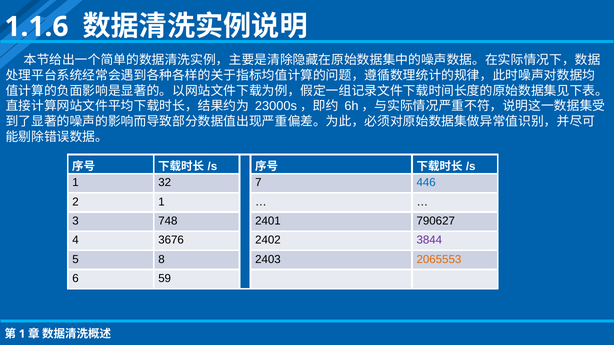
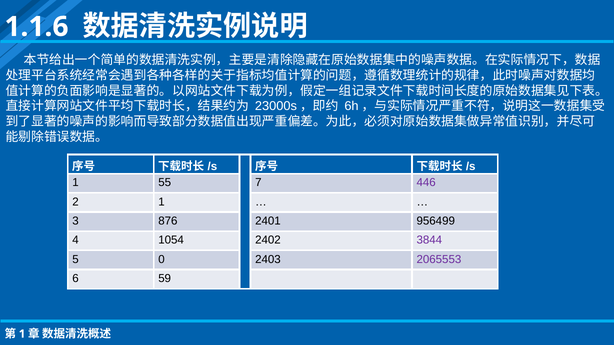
32: 32 -> 55 (165, 183)
446 colour: blue -> purple (426, 183)
748: 748 -> 876 (168, 221)
790627: 790627 -> 956499 (436, 221)
3676: 3676 -> 1054 (171, 240)
8: 8 -> 0 (161, 260)
2065553 colour: orange -> purple (439, 260)
